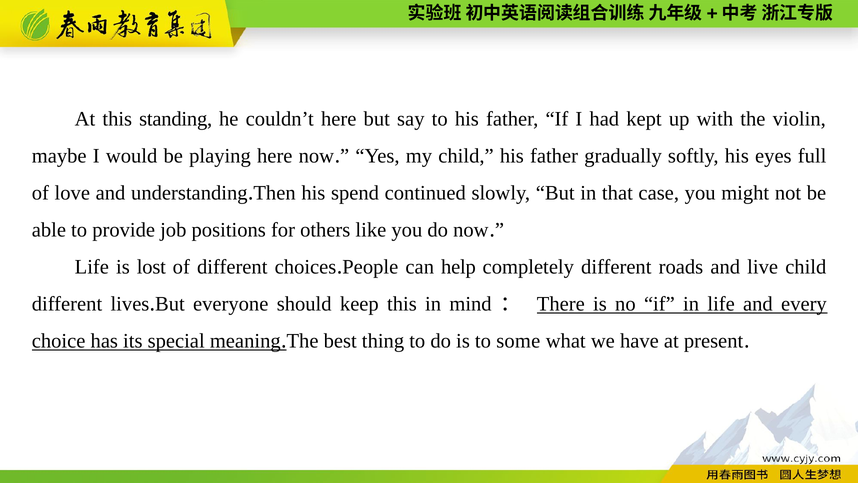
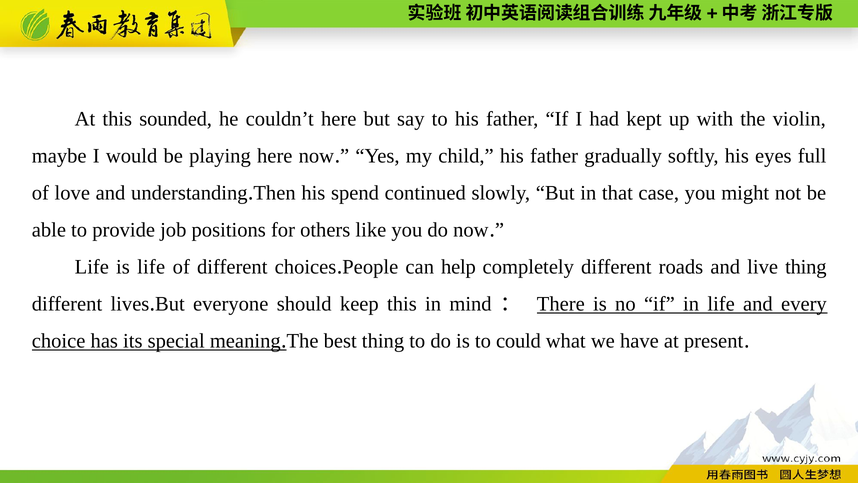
standing: standing -> sounded (176, 119)
is lost: lost -> life (151, 267)
live child: child -> thing (806, 267)
some: some -> could (518, 341)
